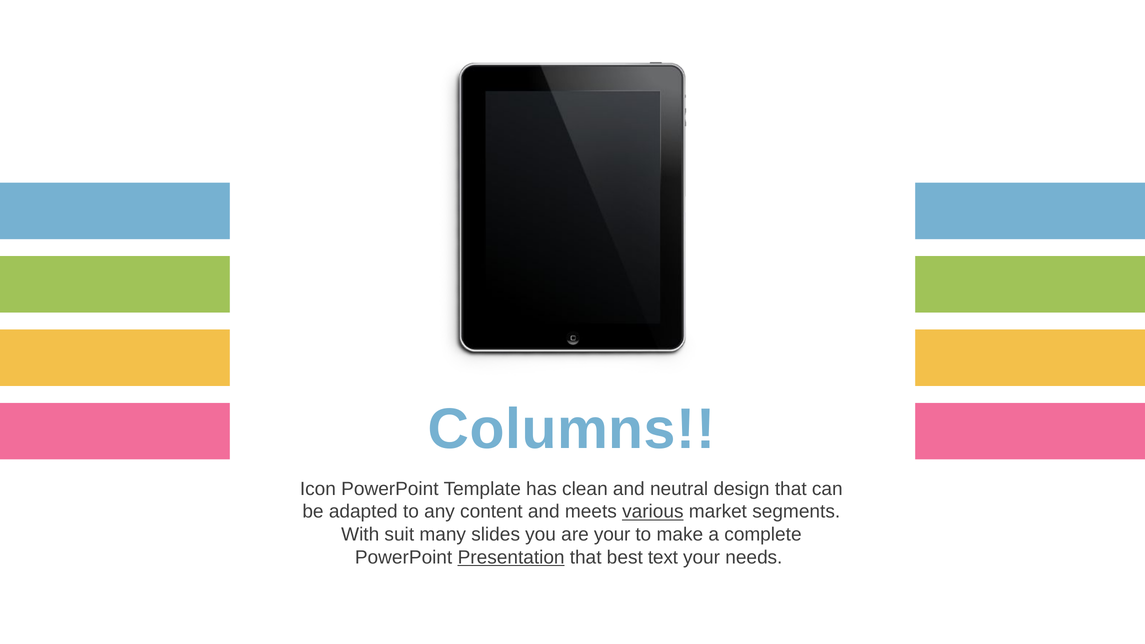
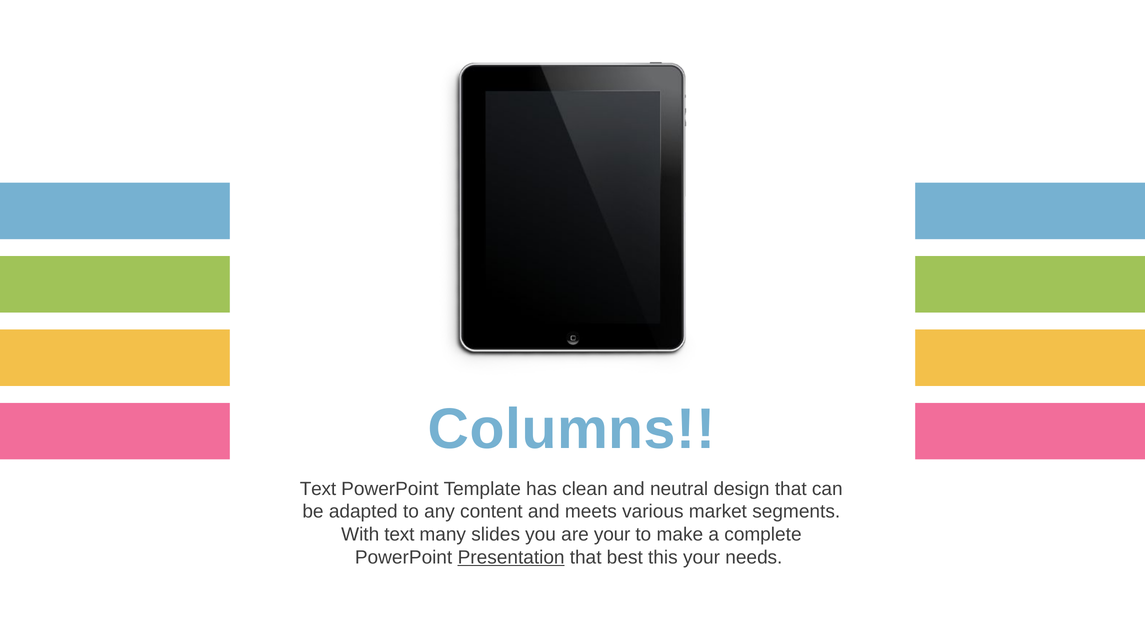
Icon: Icon -> Text (318, 489)
various underline: present -> none (653, 512)
With suit: suit -> text (399, 535)
text: text -> this (663, 558)
